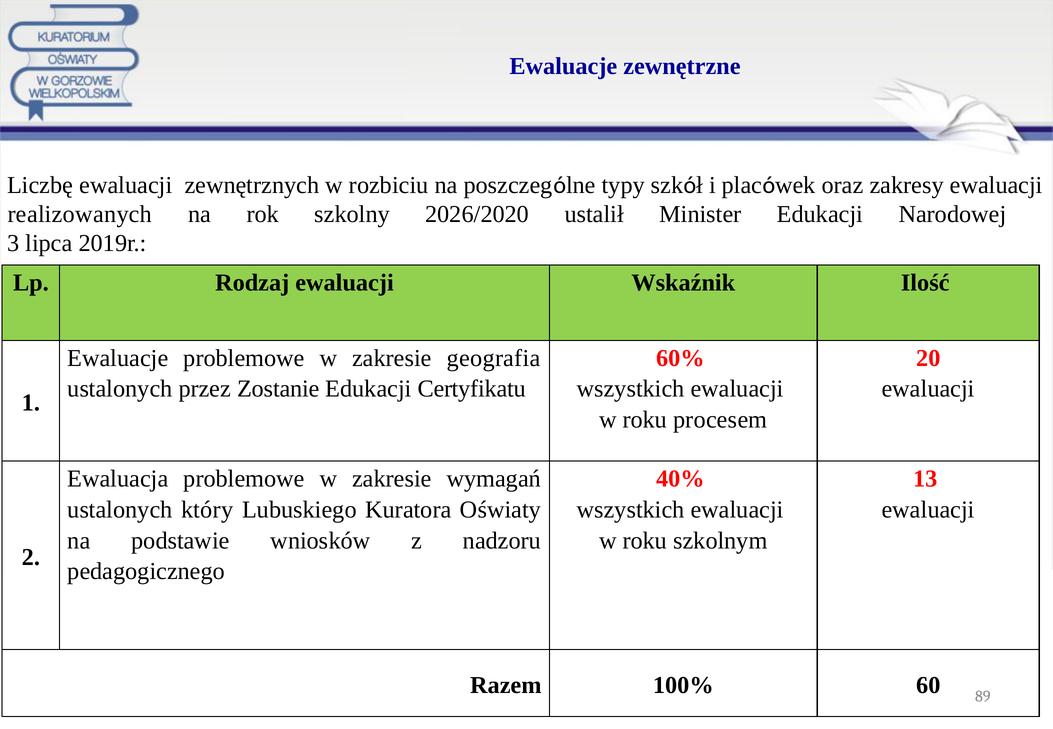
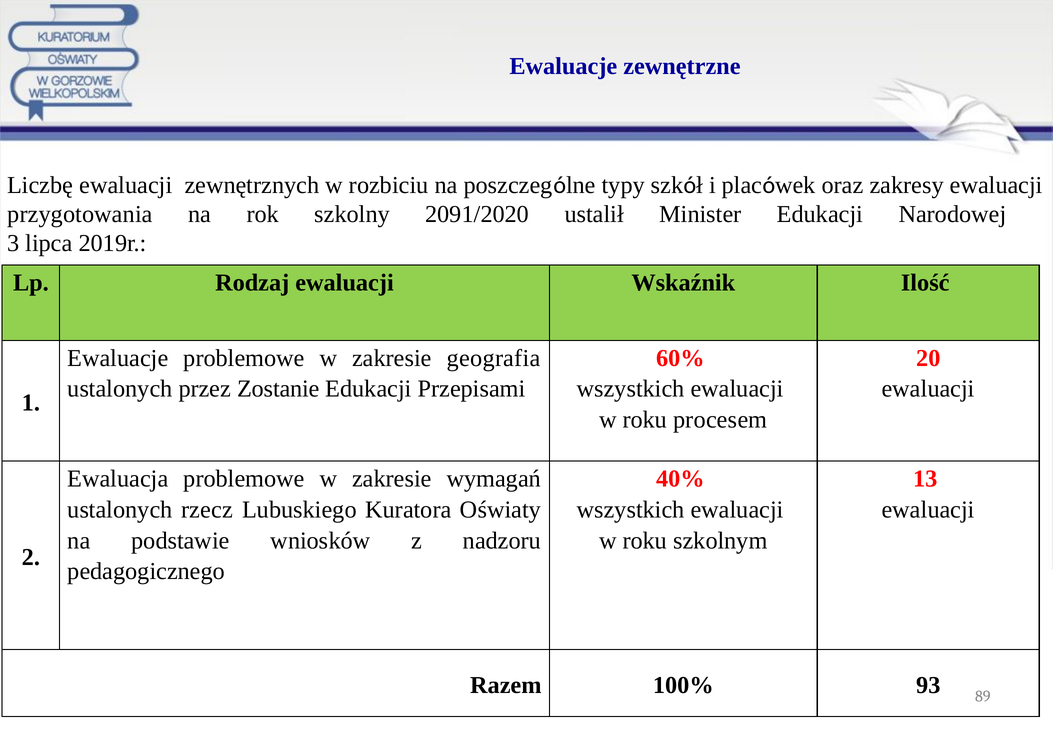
realizowanych: realizowanych -> przygotowania (80, 214)
2026/2020: 2026/2020 -> 2091/2020 (477, 214)
Certyfikatu: Certyfikatu -> Przepisami (472, 389)
który: który -> rzecz (207, 510)
60: 60 -> 93 (928, 685)
